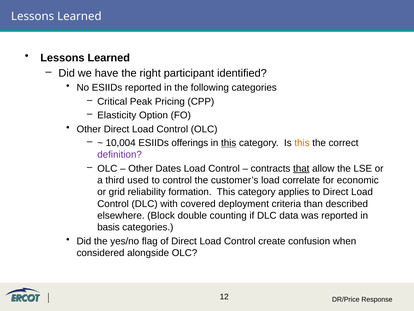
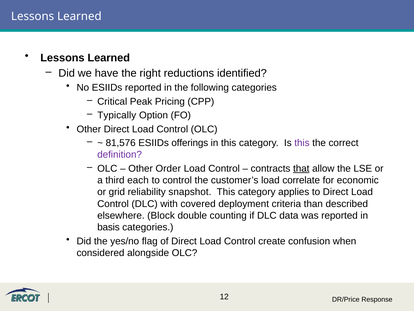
participant: participant -> reductions (189, 73)
Elasticity: Elasticity -> Typically (117, 115)
10,004: 10,004 -> 81,576 (121, 143)
this underline: present -> none (229, 143)
this colour: orange -> purple (302, 143)
Dates: Dates -> Order (168, 168)
used: used -> each (138, 180)
formation: formation -> snapshot (190, 192)
